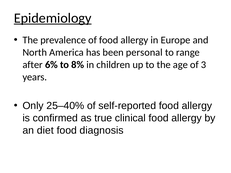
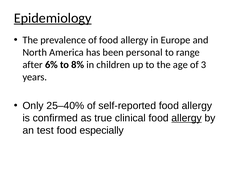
allergy underline: none -> present (187, 118)
diet: diet -> test (45, 130)
diagnosis: diagnosis -> especially (102, 130)
